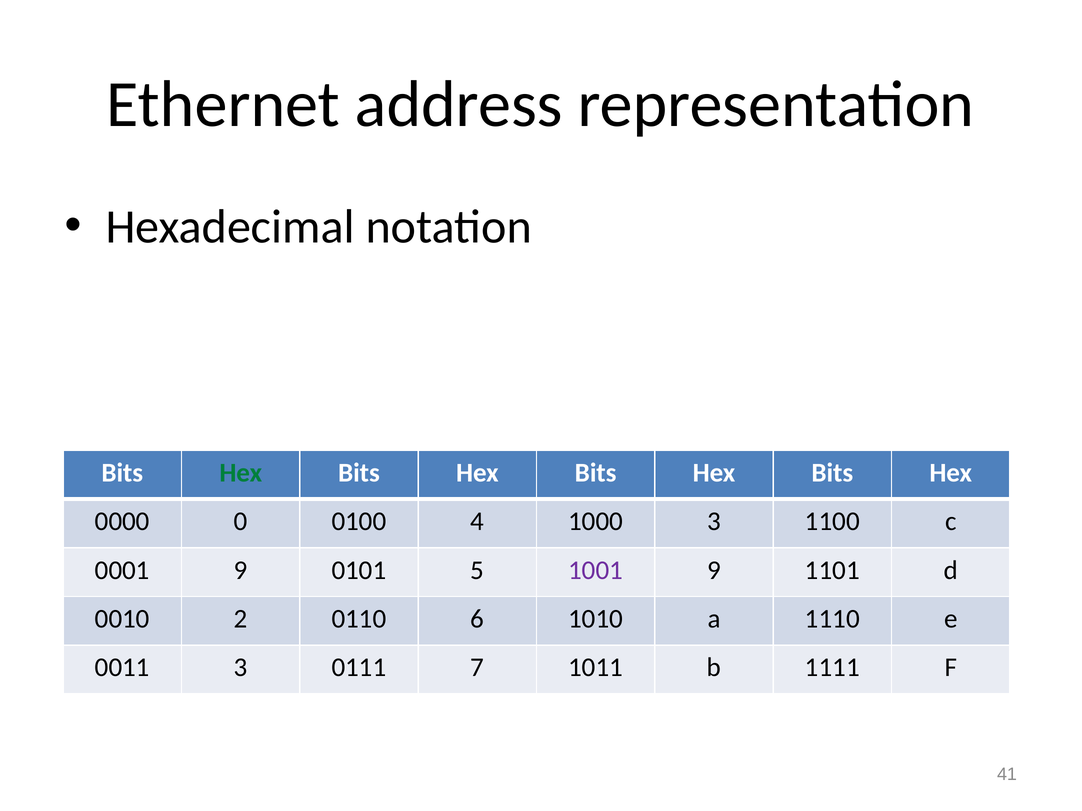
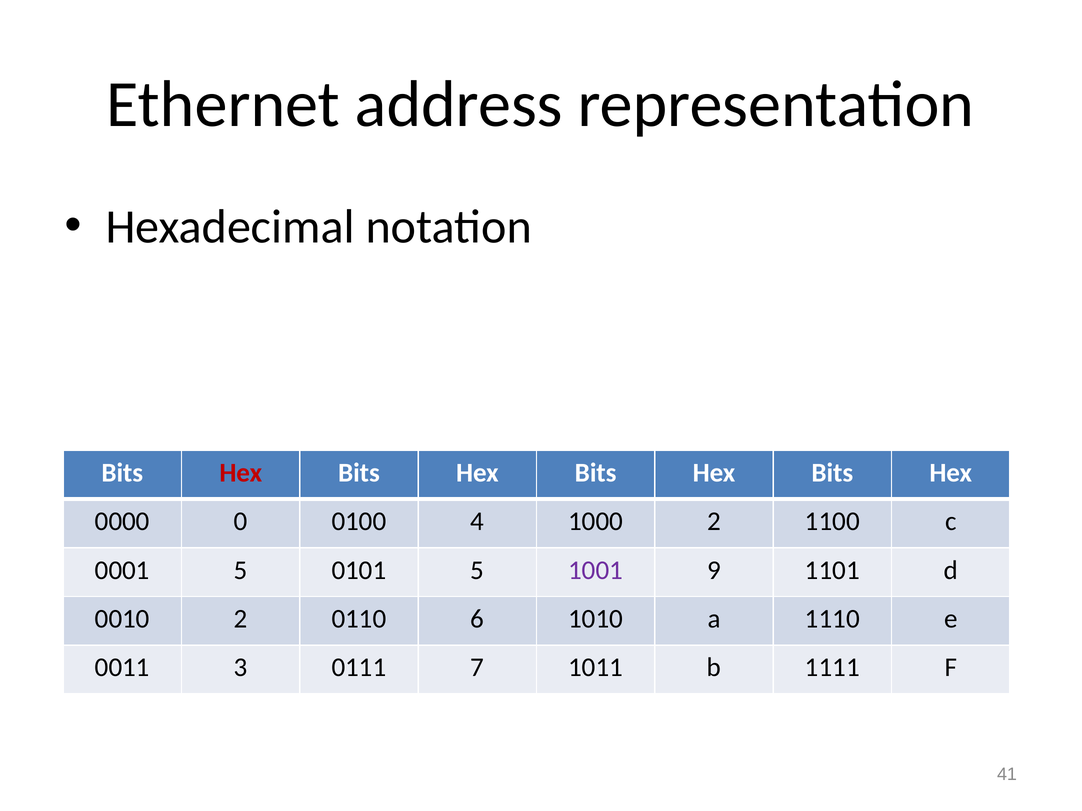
Hex colour: green -> red (241, 473)
1000 3: 3 -> 2 (714, 522)
0001 9: 9 -> 5 (241, 570)
